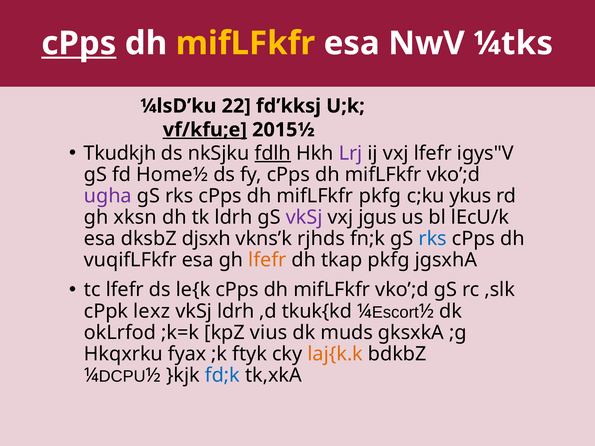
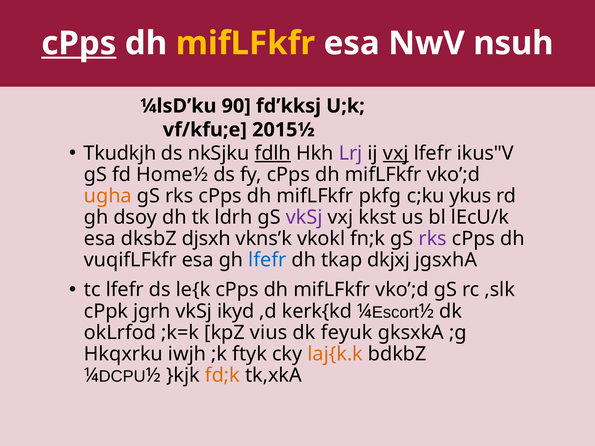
¼tks: ¼tks -> nsuh (513, 43)
22: 22 -> 90 (236, 106)
vf/kfu;e underline: present -> none (205, 130)
vxj underline: none -> present (396, 153)
igys"V: igys"V -> ikus"V (485, 153)
ugha colour: purple -> orange (108, 196)
xksn: xksn -> dsoy (135, 217)
jgus: jgus -> kkst (377, 217)
rjhds: rjhds -> vkokl (321, 239)
rks colour: blue -> purple (433, 239)
lfefr colour: orange -> blue (267, 260)
tkap pkfg: pkfg -> dkjxj (389, 260)
lexz: lexz -> jgrh (152, 311)
vkSj ldrh: ldrh -> ikyd (236, 311)
tkuk{kd: tkuk{kd -> kerk{kd (317, 311)
muds: muds -> feyuk (347, 333)
fyax: fyax -> iwjh (187, 354)
fd;k colour: blue -> orange (222, 376)
